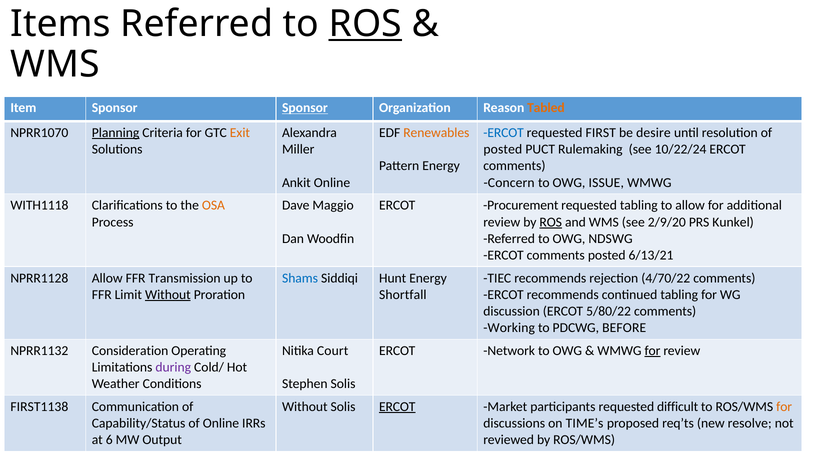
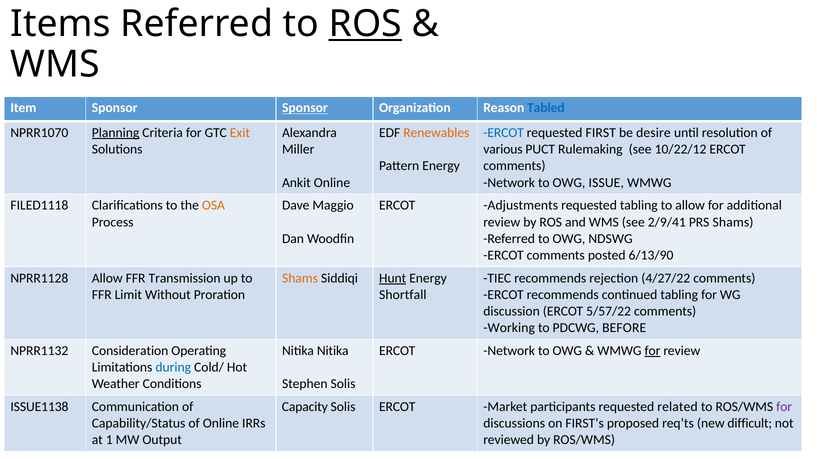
Tabled colour: orange -> blue (546, 108)
posted: posted -> various (503, 150)
10/22/24: 10/22/24 -> 10/22/12 (681, 150)
Concern: Concern -> Network (509, 183)
WITH1118: WITH1118 -> FILED1118 (39, 206)
Procurement: Procurement -> Adjustments (521, 206)
ROS underline: present -> none (551, 222)
2/9/20: 2/9/20 -> 2/9/41 (667, 222)
PRS Kunkel: Kunkel -> Shams (733, 222)
6/13/21: 6/13/21 -> 6/13/90 (651, 256)
Shams colour: blue -> orange (300, 278)
Hunt underline: none -> present (393, 278)
4/70/22: 4/70/22 -> 4/27/22 (666, 278)
Without underline: present -> none (168, 295)
5/80/22: 5/80/22 -> 5/57/22 (609, 312)
Nitika Court: Court -> Nitika (333, 351)
during colour: purple -> blue (173, 368)
FIRST1138: FIRST1138 -> ISSUE1138 (39, 407)
Without: Without -> Capacity (305, 407)
ERCOT underline: present -> none (397, 407)
difficult: difficult -> related (678, 407)
for colour: orange -> purple (784, 407)
TIME’s: TIME’s -> FIRST’s (585, 424)
resolve: resolve -> difficult (750, 424)
6: 6 -> 1 (109, 440)
